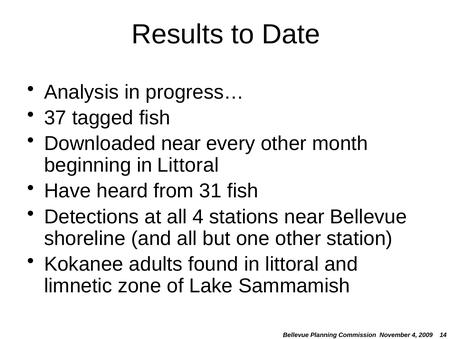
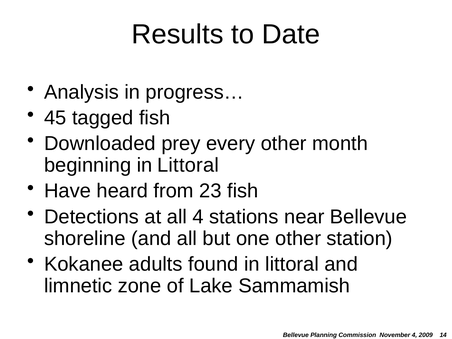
37: 37 -> 45 (55, 118)
Downloaded near: near -> prey (181, 144)
31: 31 -> 23 (210, 191)
